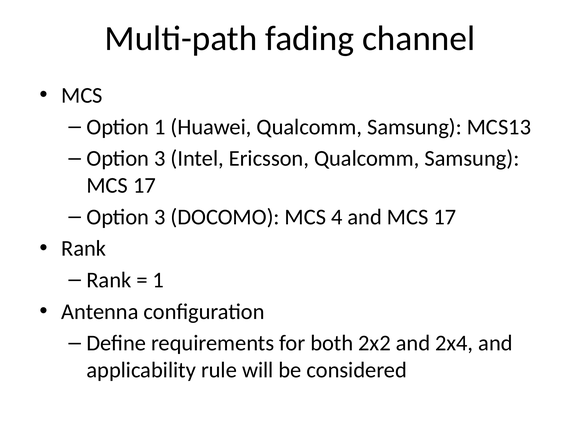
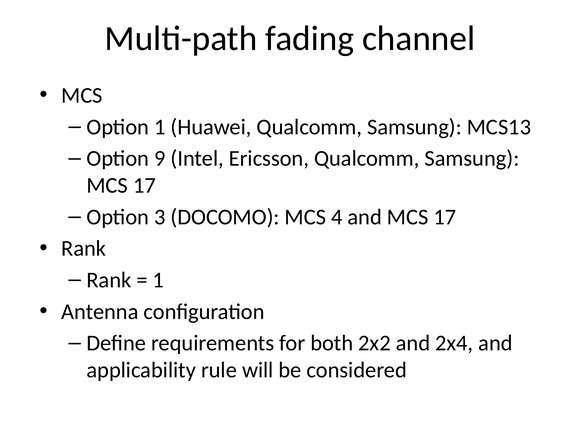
3: 3 -> 9 (160, 158)
